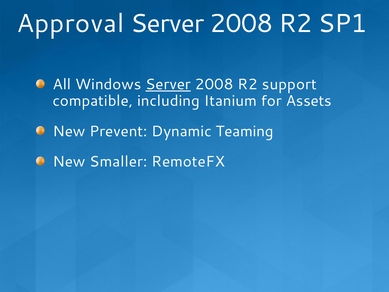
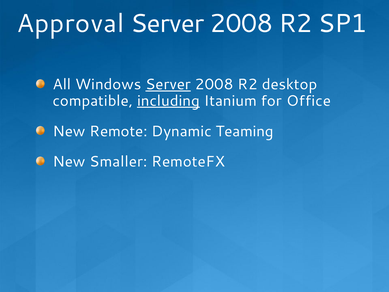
support: support -> desktop (290, 84)
including underline: none -> present (168, 101)
Assets: Assets -> Office (309, 101)
Prevent: Prevent -> Remote (118, 131)
